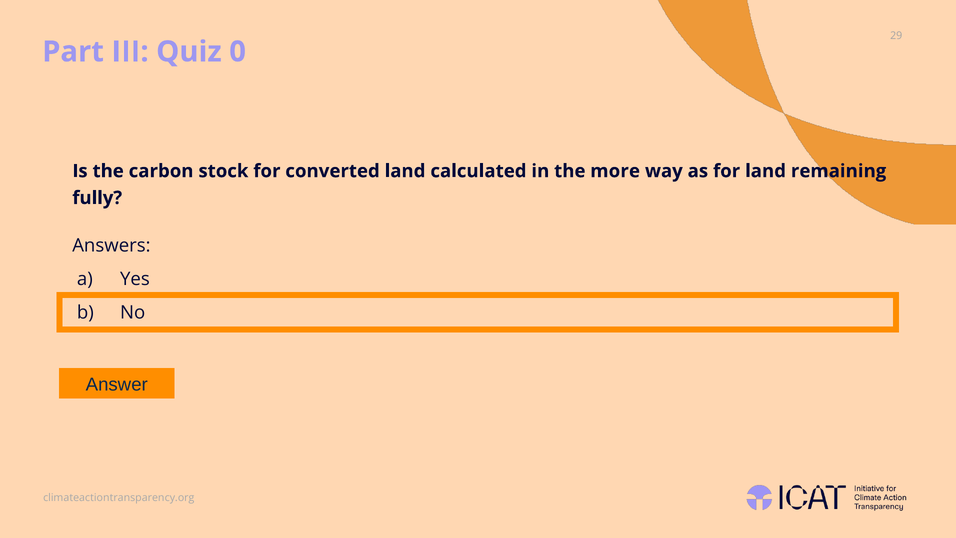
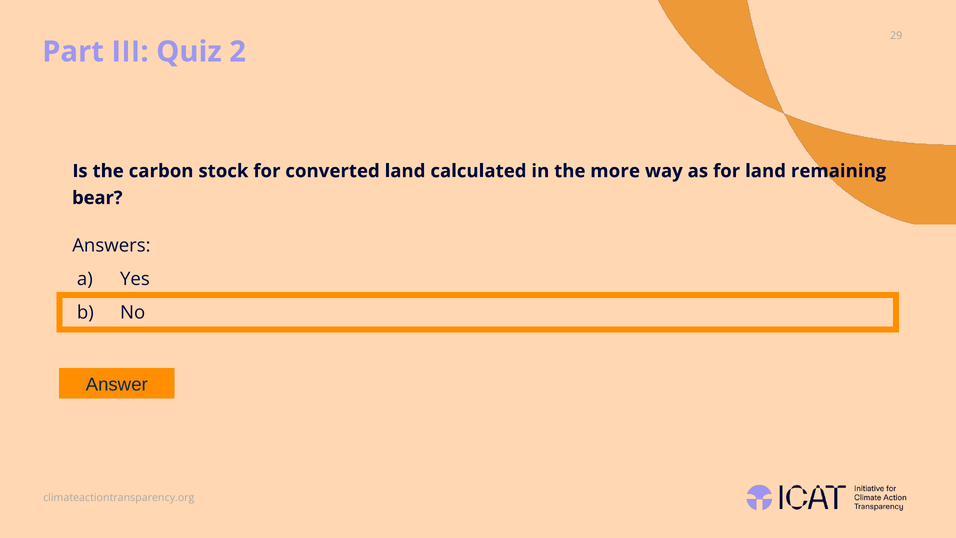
0: 0 -> 2 (238, 52)
fully: fully -> bear (97, 198)
